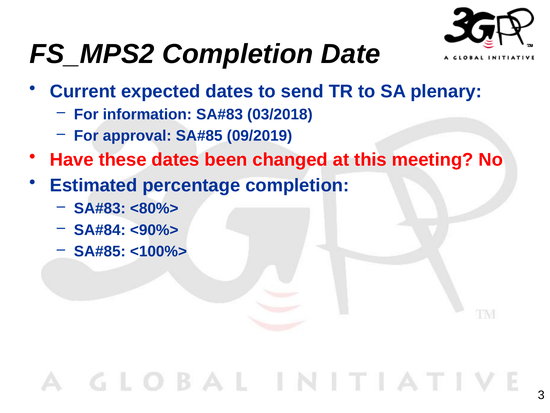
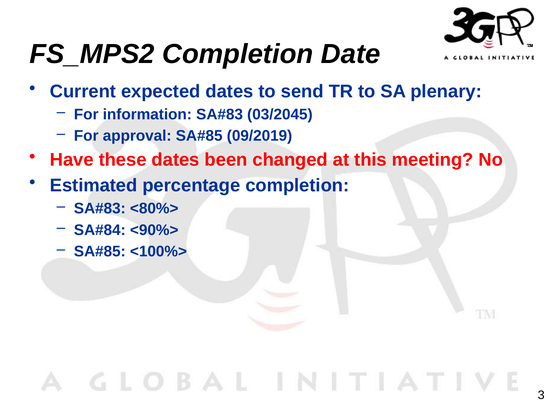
03/2018: 03/2018 -> 03/2045 (280, 114)
